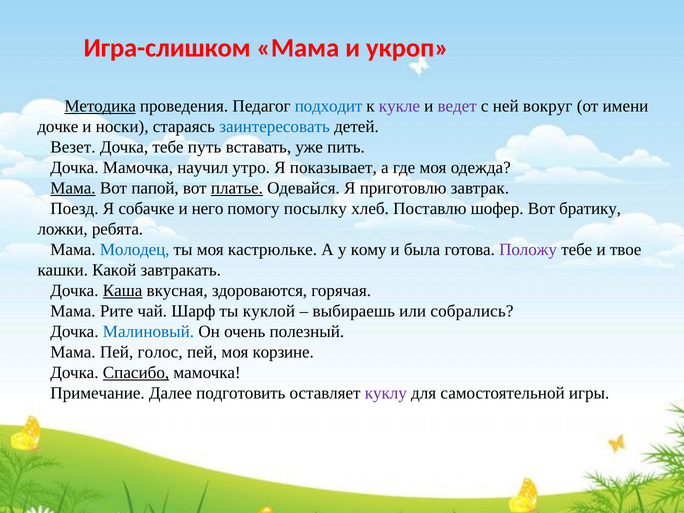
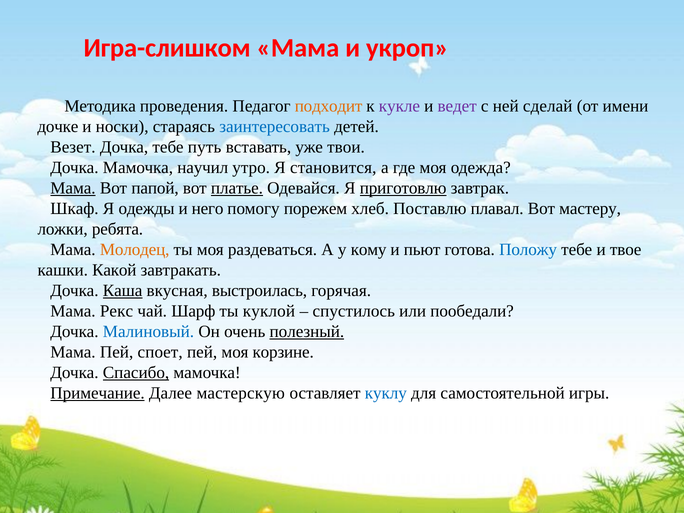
Методика underline: present -> none (100, 106)
подходит colour: blue -> orange (329, 106)
вокруг: вокруг -> сделай (548, 106)
пить: пить -> твои (346, 147)
показывает: показывает -> становится (333, 168)
приготовлю underline: none -> present (403, 188)
Поезд: Поезд -> Шкаф (74, 209)
собачке: собачке -> одежды (147, 209)
посылку: посылку -> порежем (316, 209)
шофер: шофер -> плавал (497, 209)
братику: братику -> мастеру (590, 209)
Молодец colour: blue -> orange (135, 250)
кастрюльке: кастрюльке -> раздеваться (273, 250)
была: была -> пьют (422, 250)
Положу colour: purple -> blue (528, 250)
здороваются: здороваются -> выстроилась (260, 291)
Рите: Рите -> Рекс (116, 311)
выбираешь: выбираешь -> спустилось (354, 311)
собрались: собрались -> пообедали (472, 311)
полезный underline: none -> present (307, 332)
голос: голос -> споет (160, 352)
Примечание underline: none -> present (98, 393)
подготовить: подготовить -> мастерскую (241, 393)
куклу colour: purple -> blue (386, 393)
